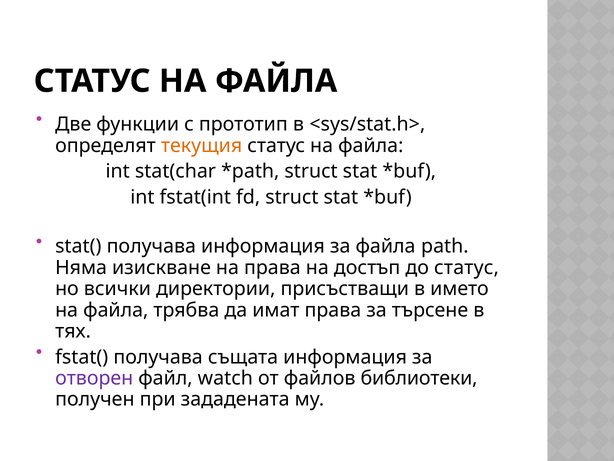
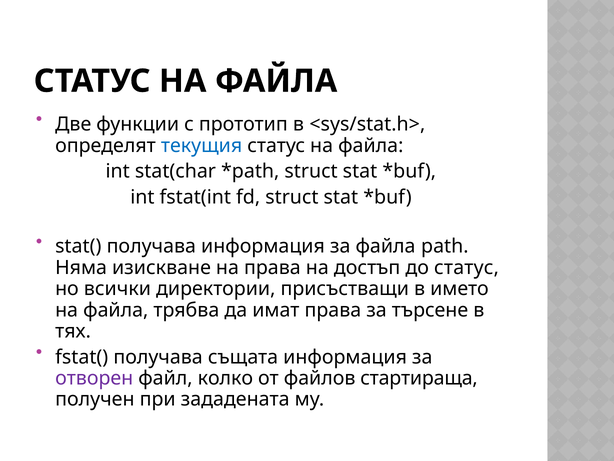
текущия colour: orange -> blue (202, 145)
watch: watch -> колко (225, 378)
библиотеки: библиотеки -> стартираща (419, 378)
